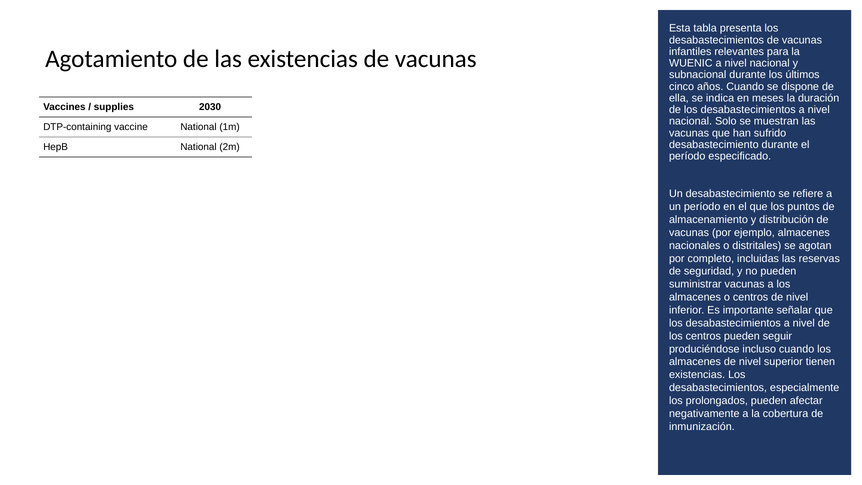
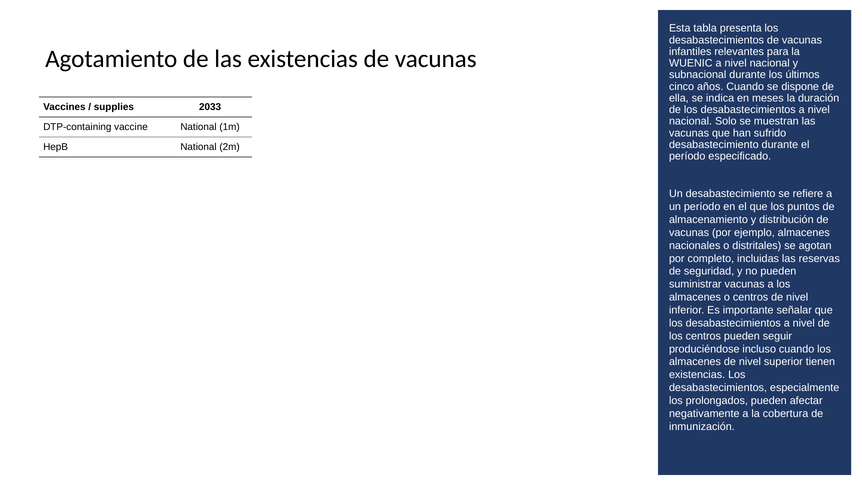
2030: 2030 -> 2033 (210, 107)
